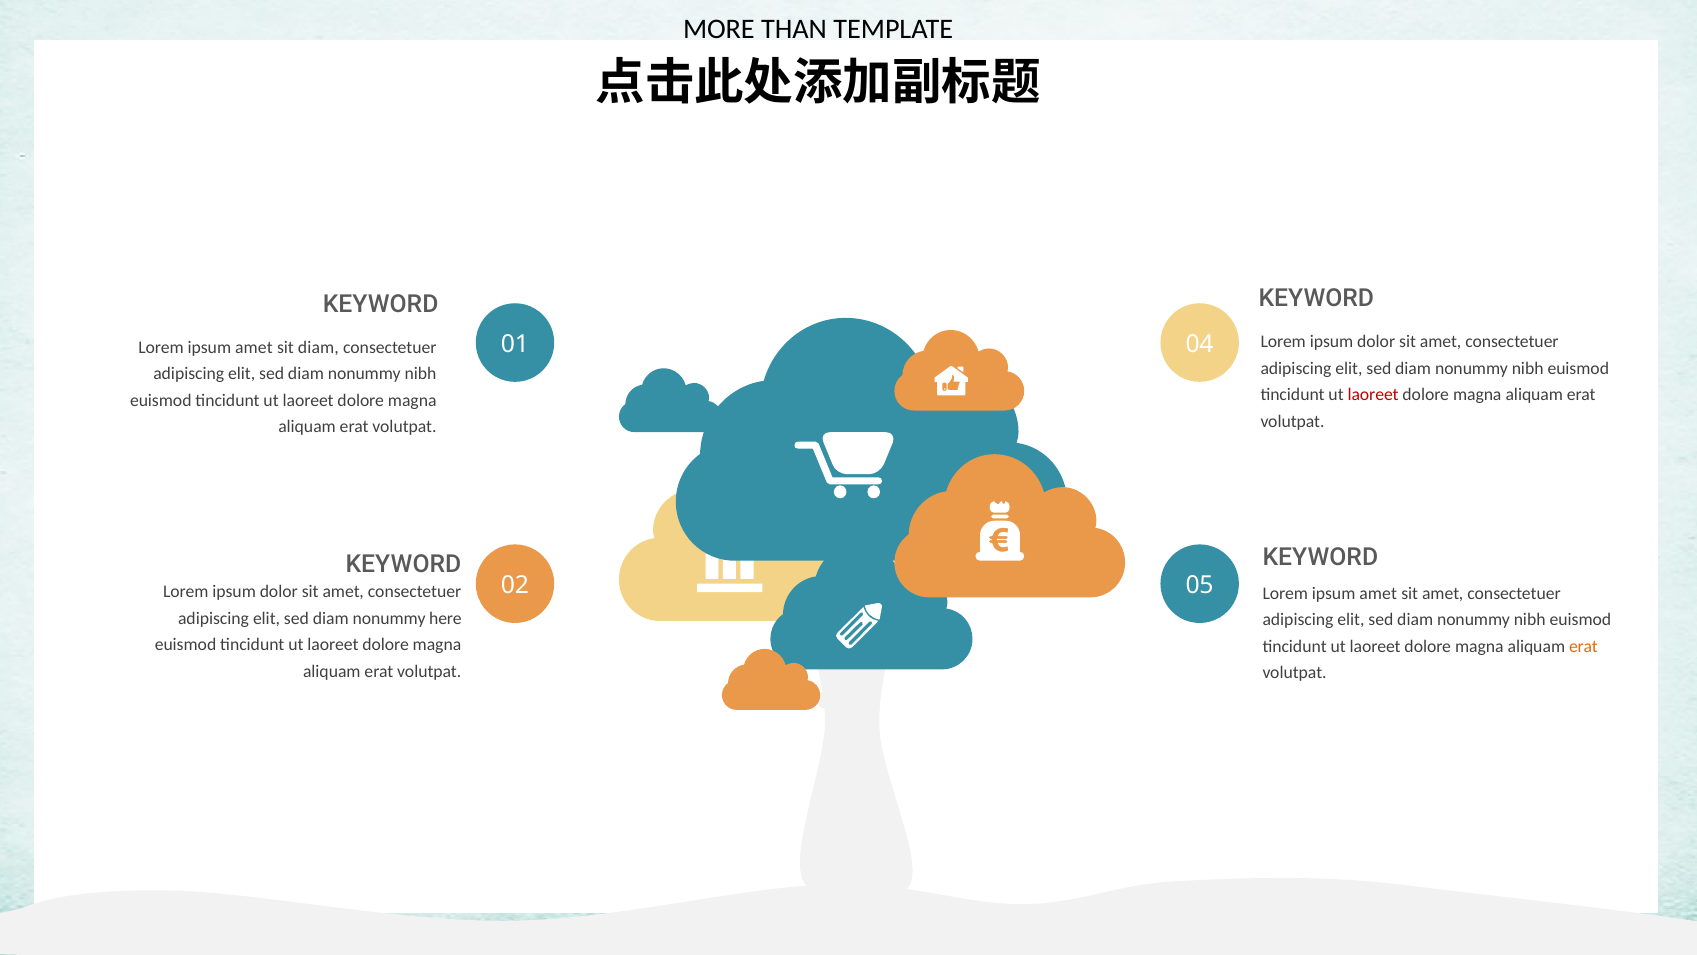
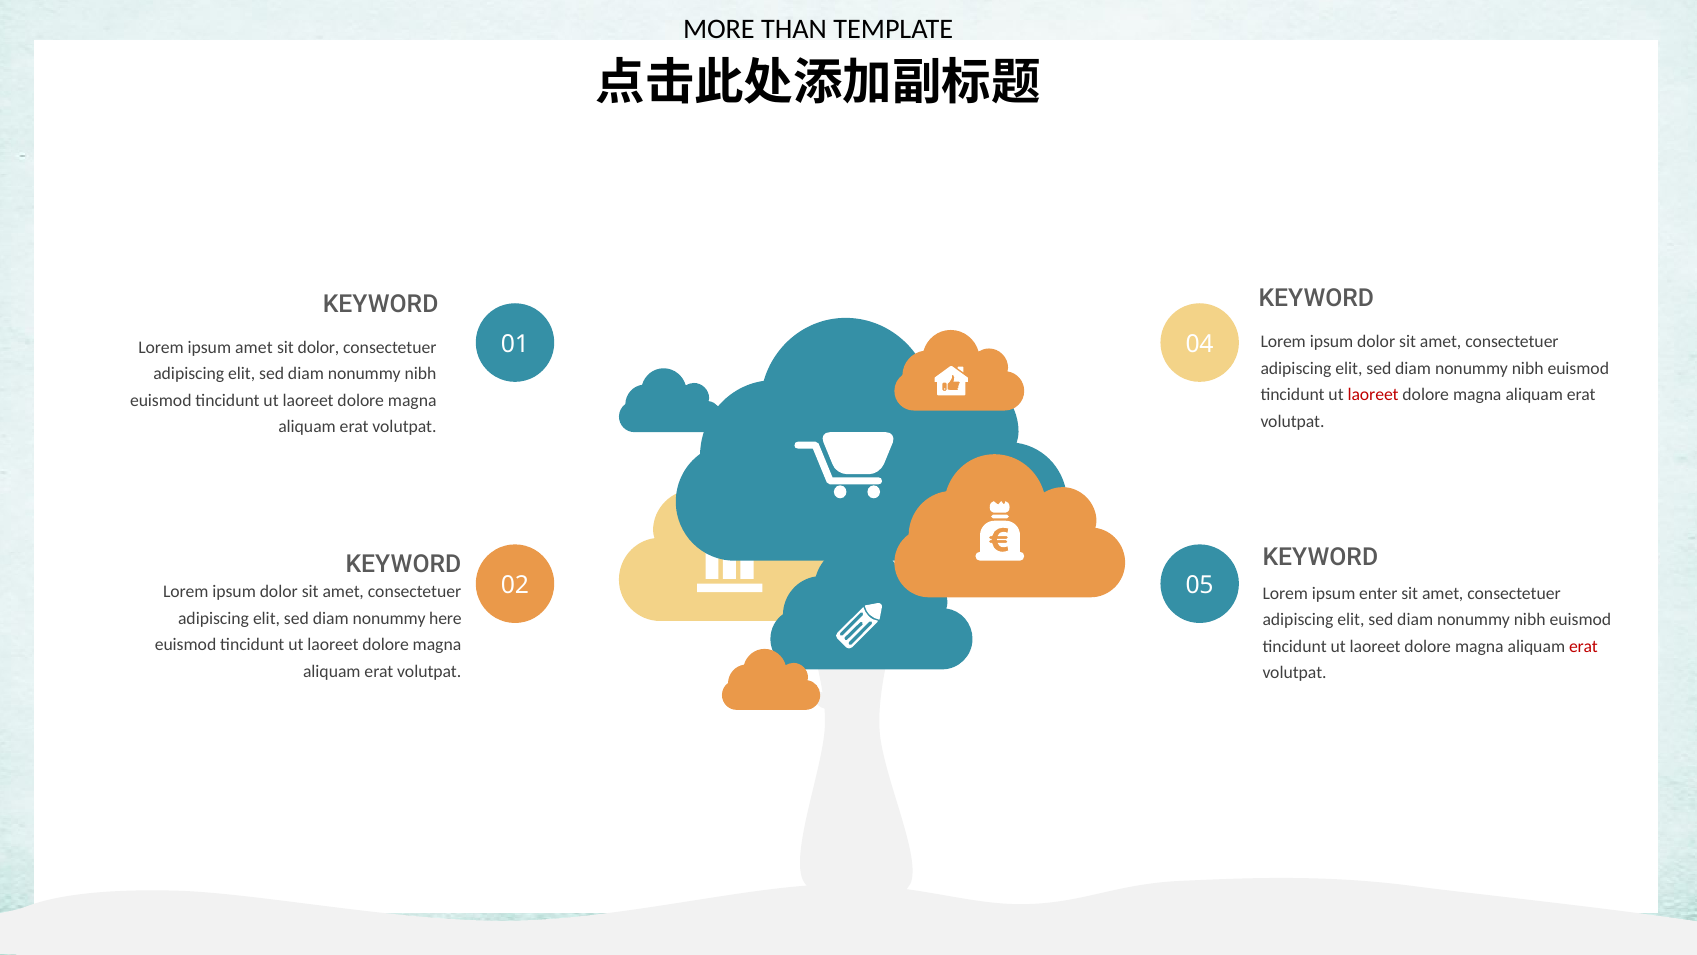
sit diam: diam -> dolor (319, 347)
05 Lorem ipsum amet: amet -> enter (1378, 593)
erat colour: orange -> red (1583, 646)
